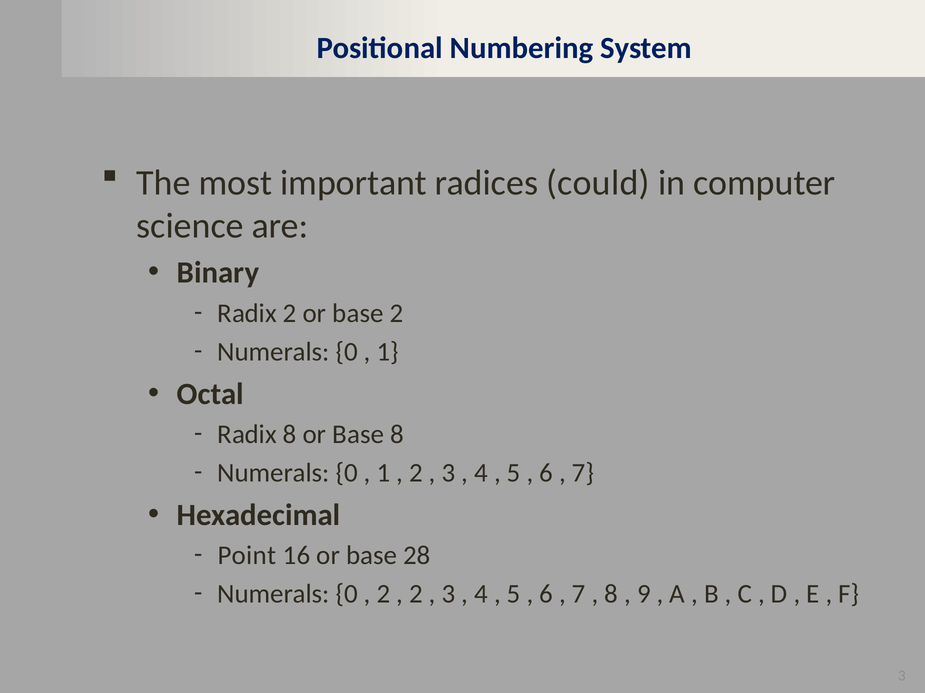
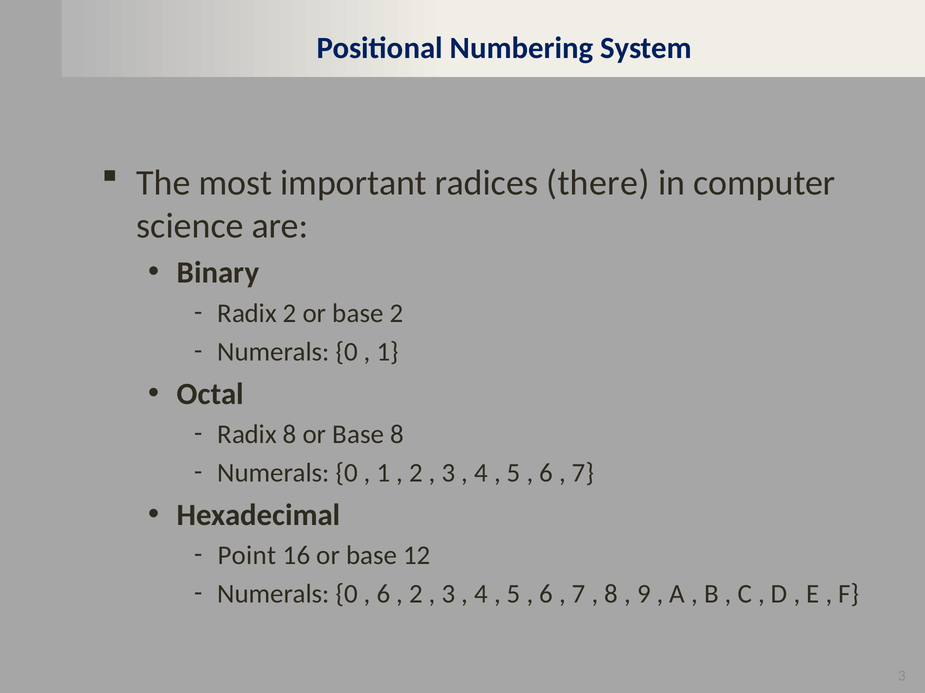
could: could -> there (598, 183)
28: 28 -> 12 (417, 556)
2: 2 -> 6 (383, 595)
